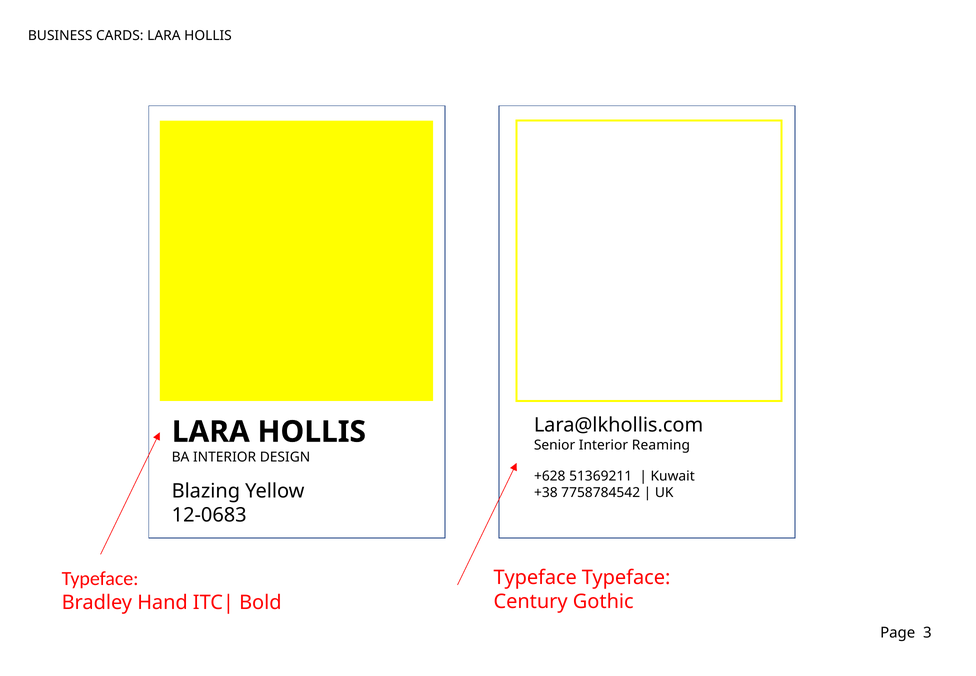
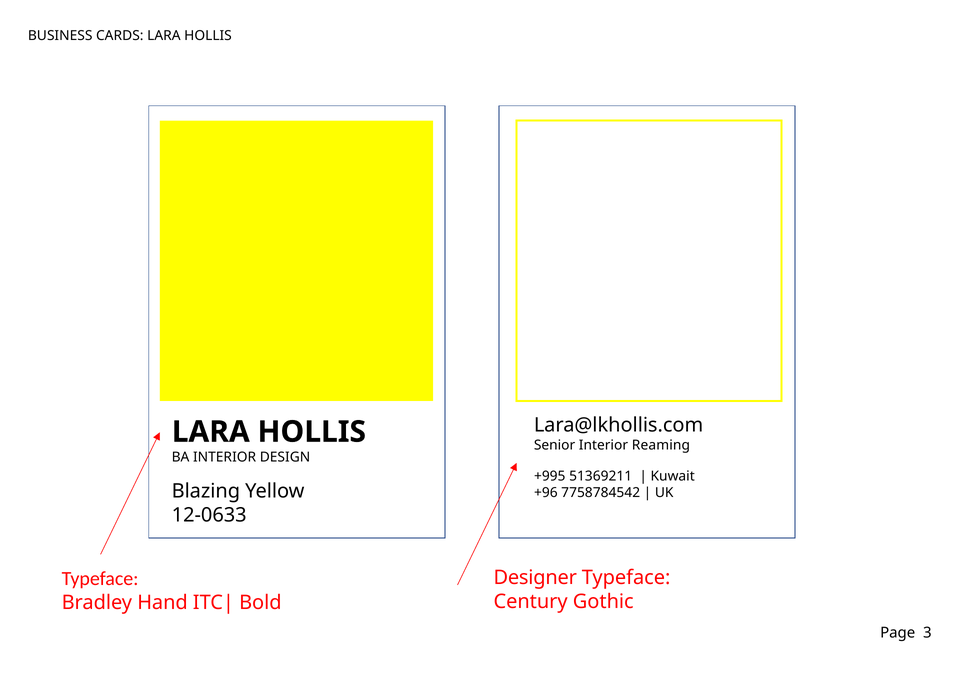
+628: +628 -> +995 (550, 476)
+38: +38 -> +96 (546, 492)
12-0683: 12-0683 -> 12-0633 (209, 515)
Typeface: Typeface -> Designer (535, 577)
